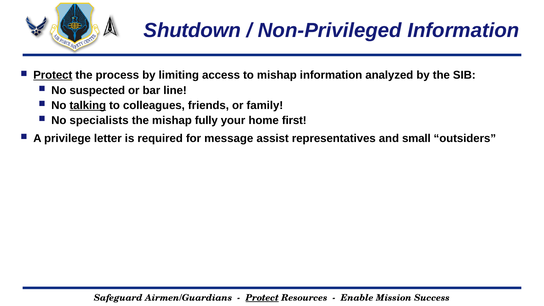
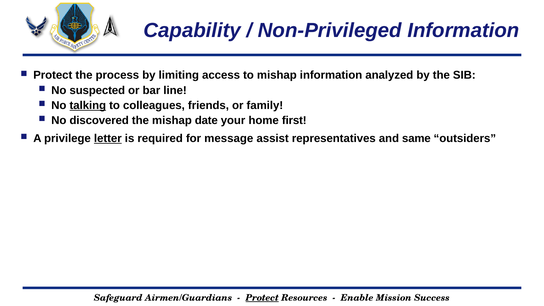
Shutdown: Shutdown -> Capability (192, 30)
Protect underline: present -> none (53, 75)
specialists: specialists -> discovered (99, 120)
fully: fully -> date (206, 120)
letter underline: none -> present (108, 138)
small: small -> same (416, 138)
